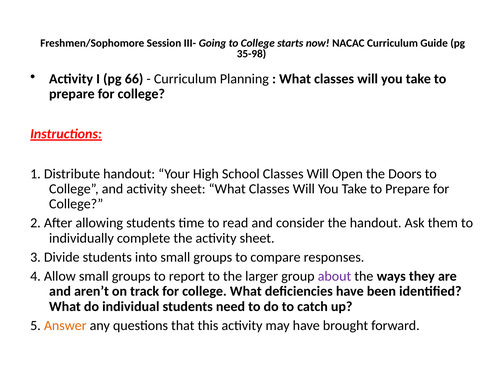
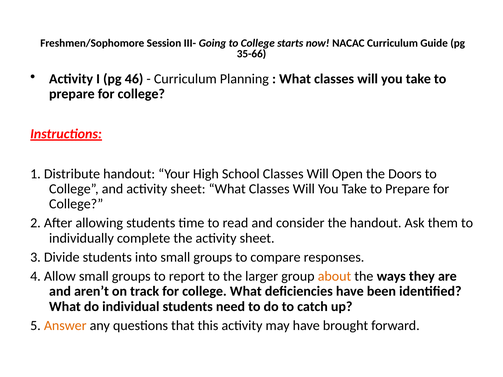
35-98: 35-98 -> 35-66 (251, 54)
66: 66 -> 46 (134, 79)
about colour: purple -> orange (334, 276)
